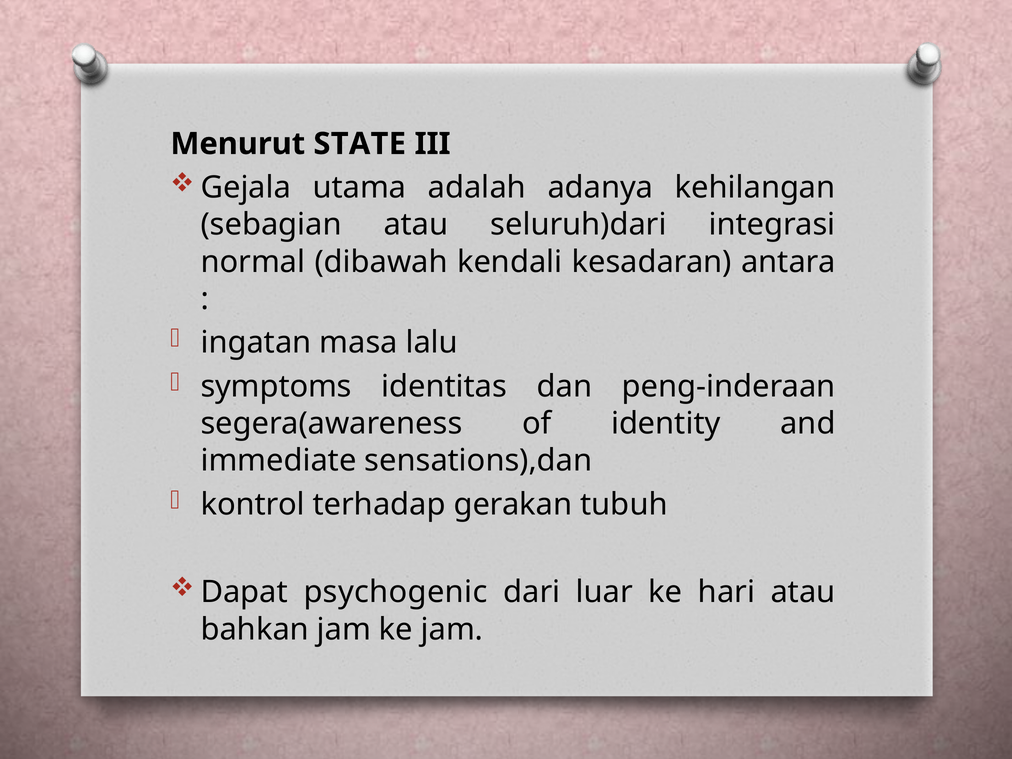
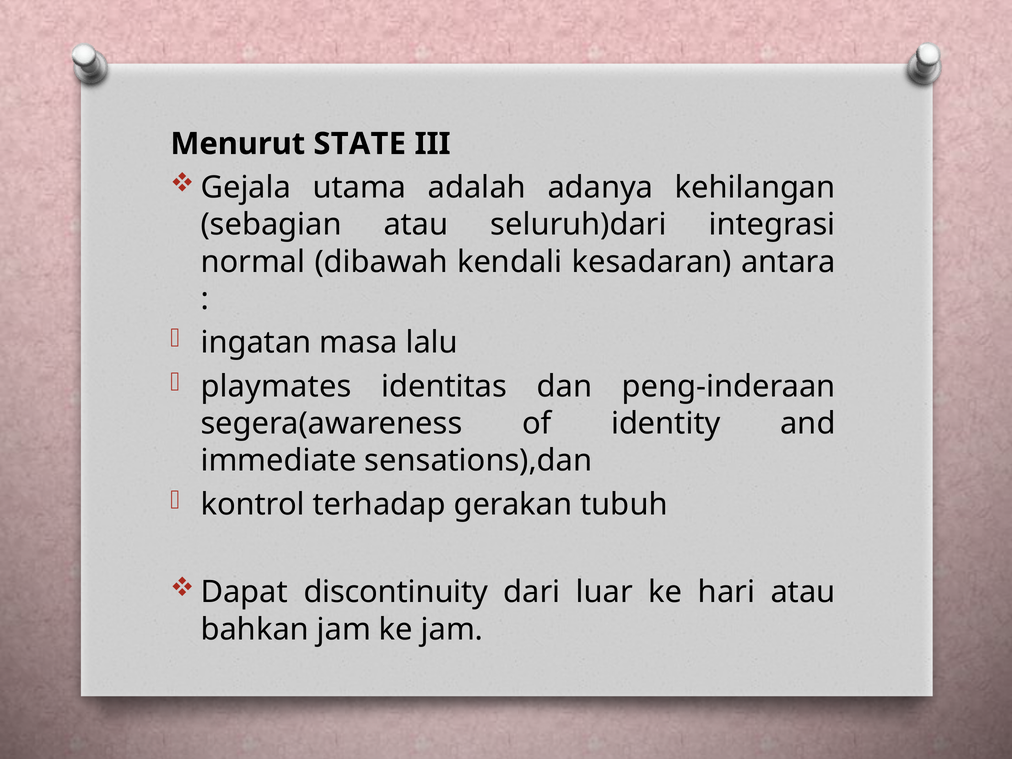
symptoms: symptoms -> playmates (276, 387)
psychogenic: psychogenic -> discontinuity (396, 592)
